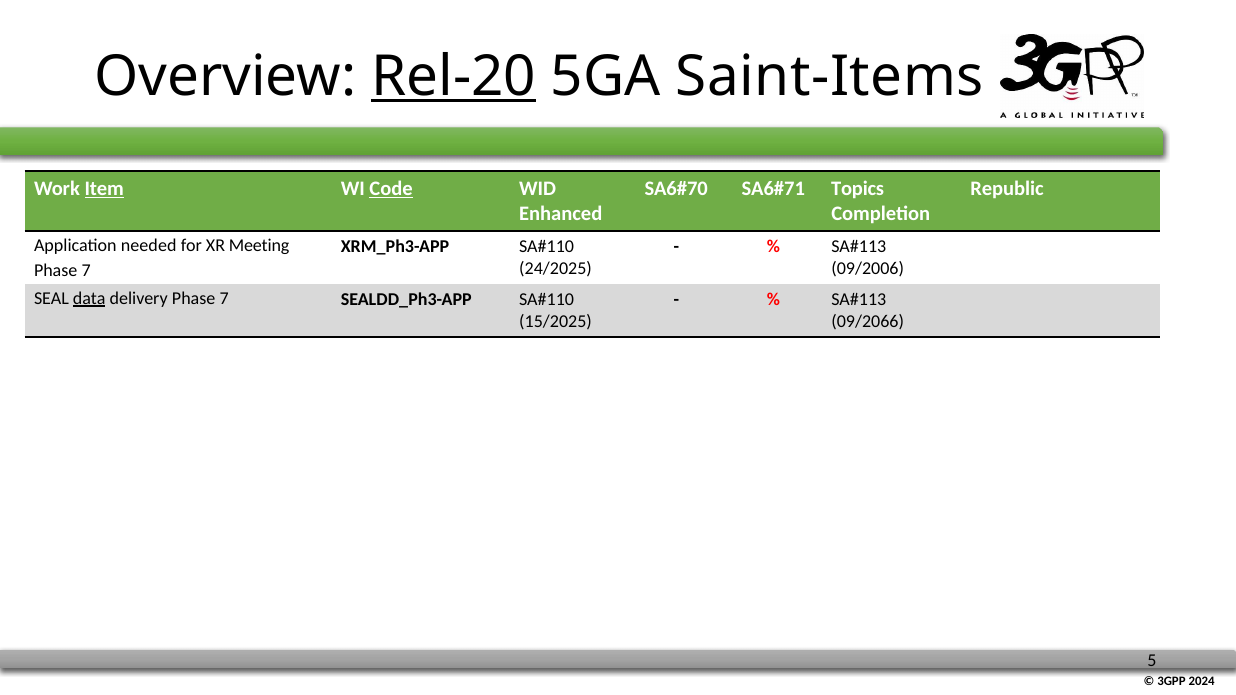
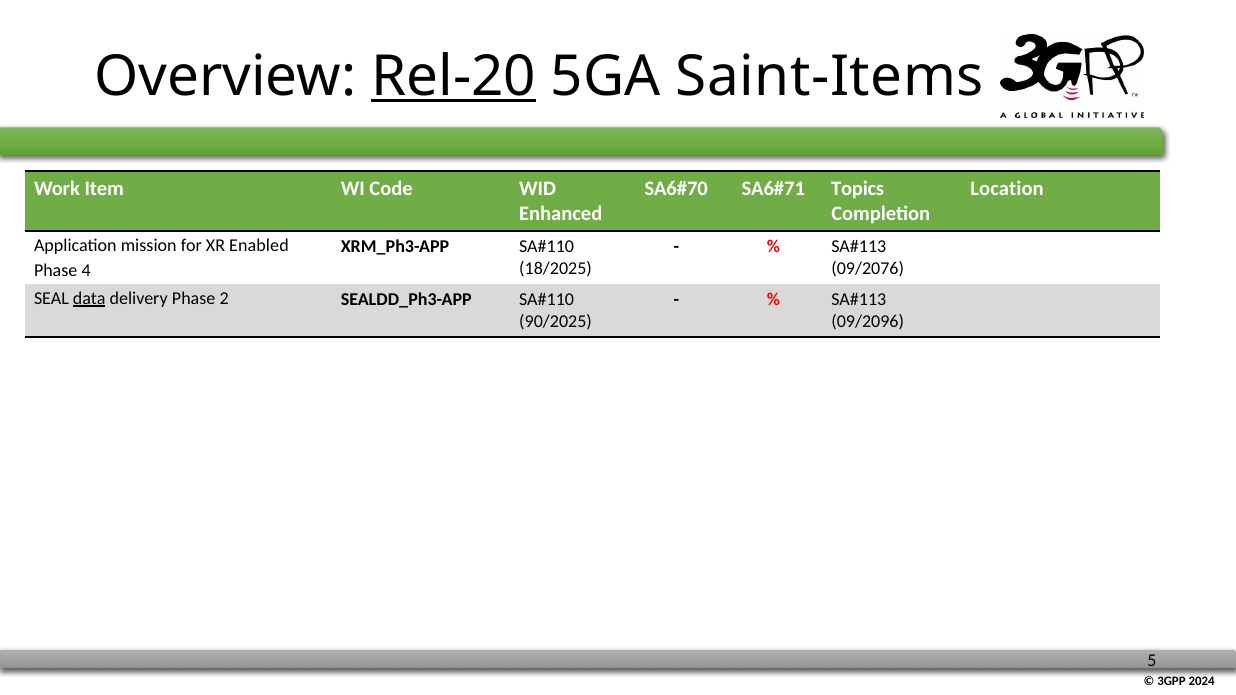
Item underline: present -> none (104, 189)
Code underline: present -> none (391, 189)
Republic: Republic -> Location (1007, 189)
needed: needed -> mission (149, 245)
Meeting: Meeting -> Enabled (259, 245)
24/2025: 24/2025 -> 18/2025 (556, 269)
09/2006: 09/2006 -> 09/2076 (868, 269)
7: 7 -> 4 (86, 271)
delivery Phase 7: 7 -> 2 (224, 298)
15/2025: 15/2025 -> 90/2025 (556, 322)
09/2066: 09/2066 -> 09/2096 (868, 322)
